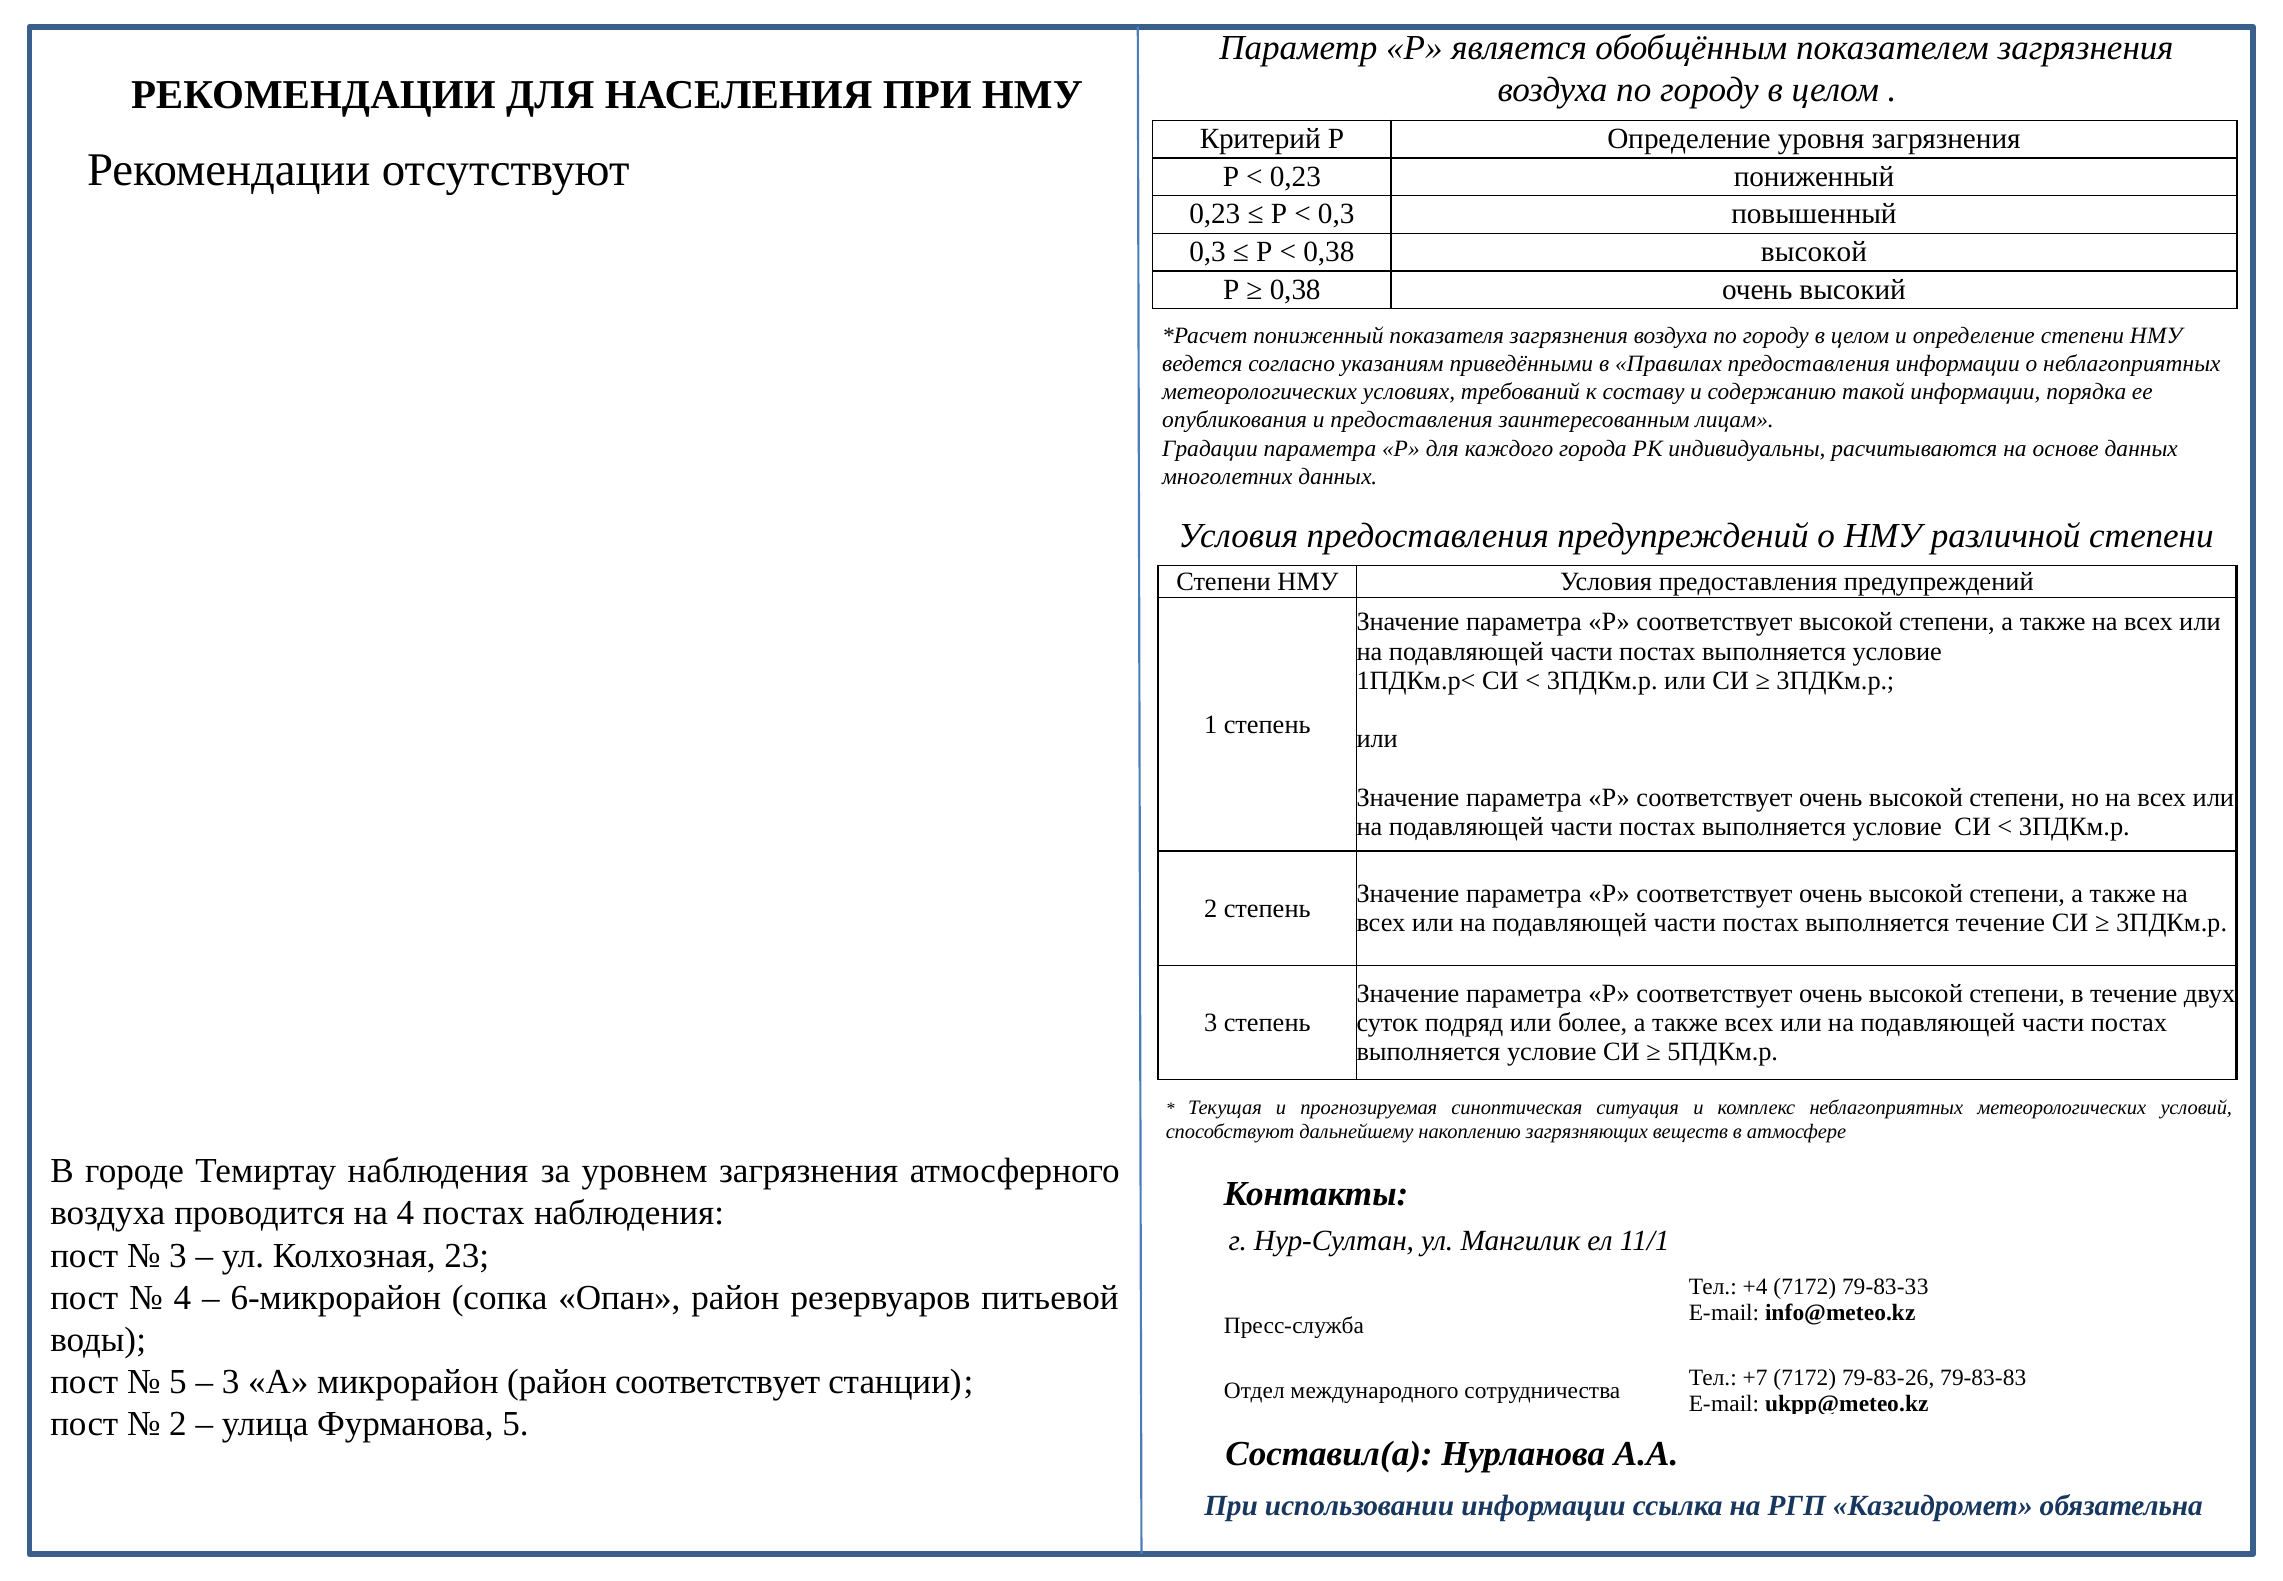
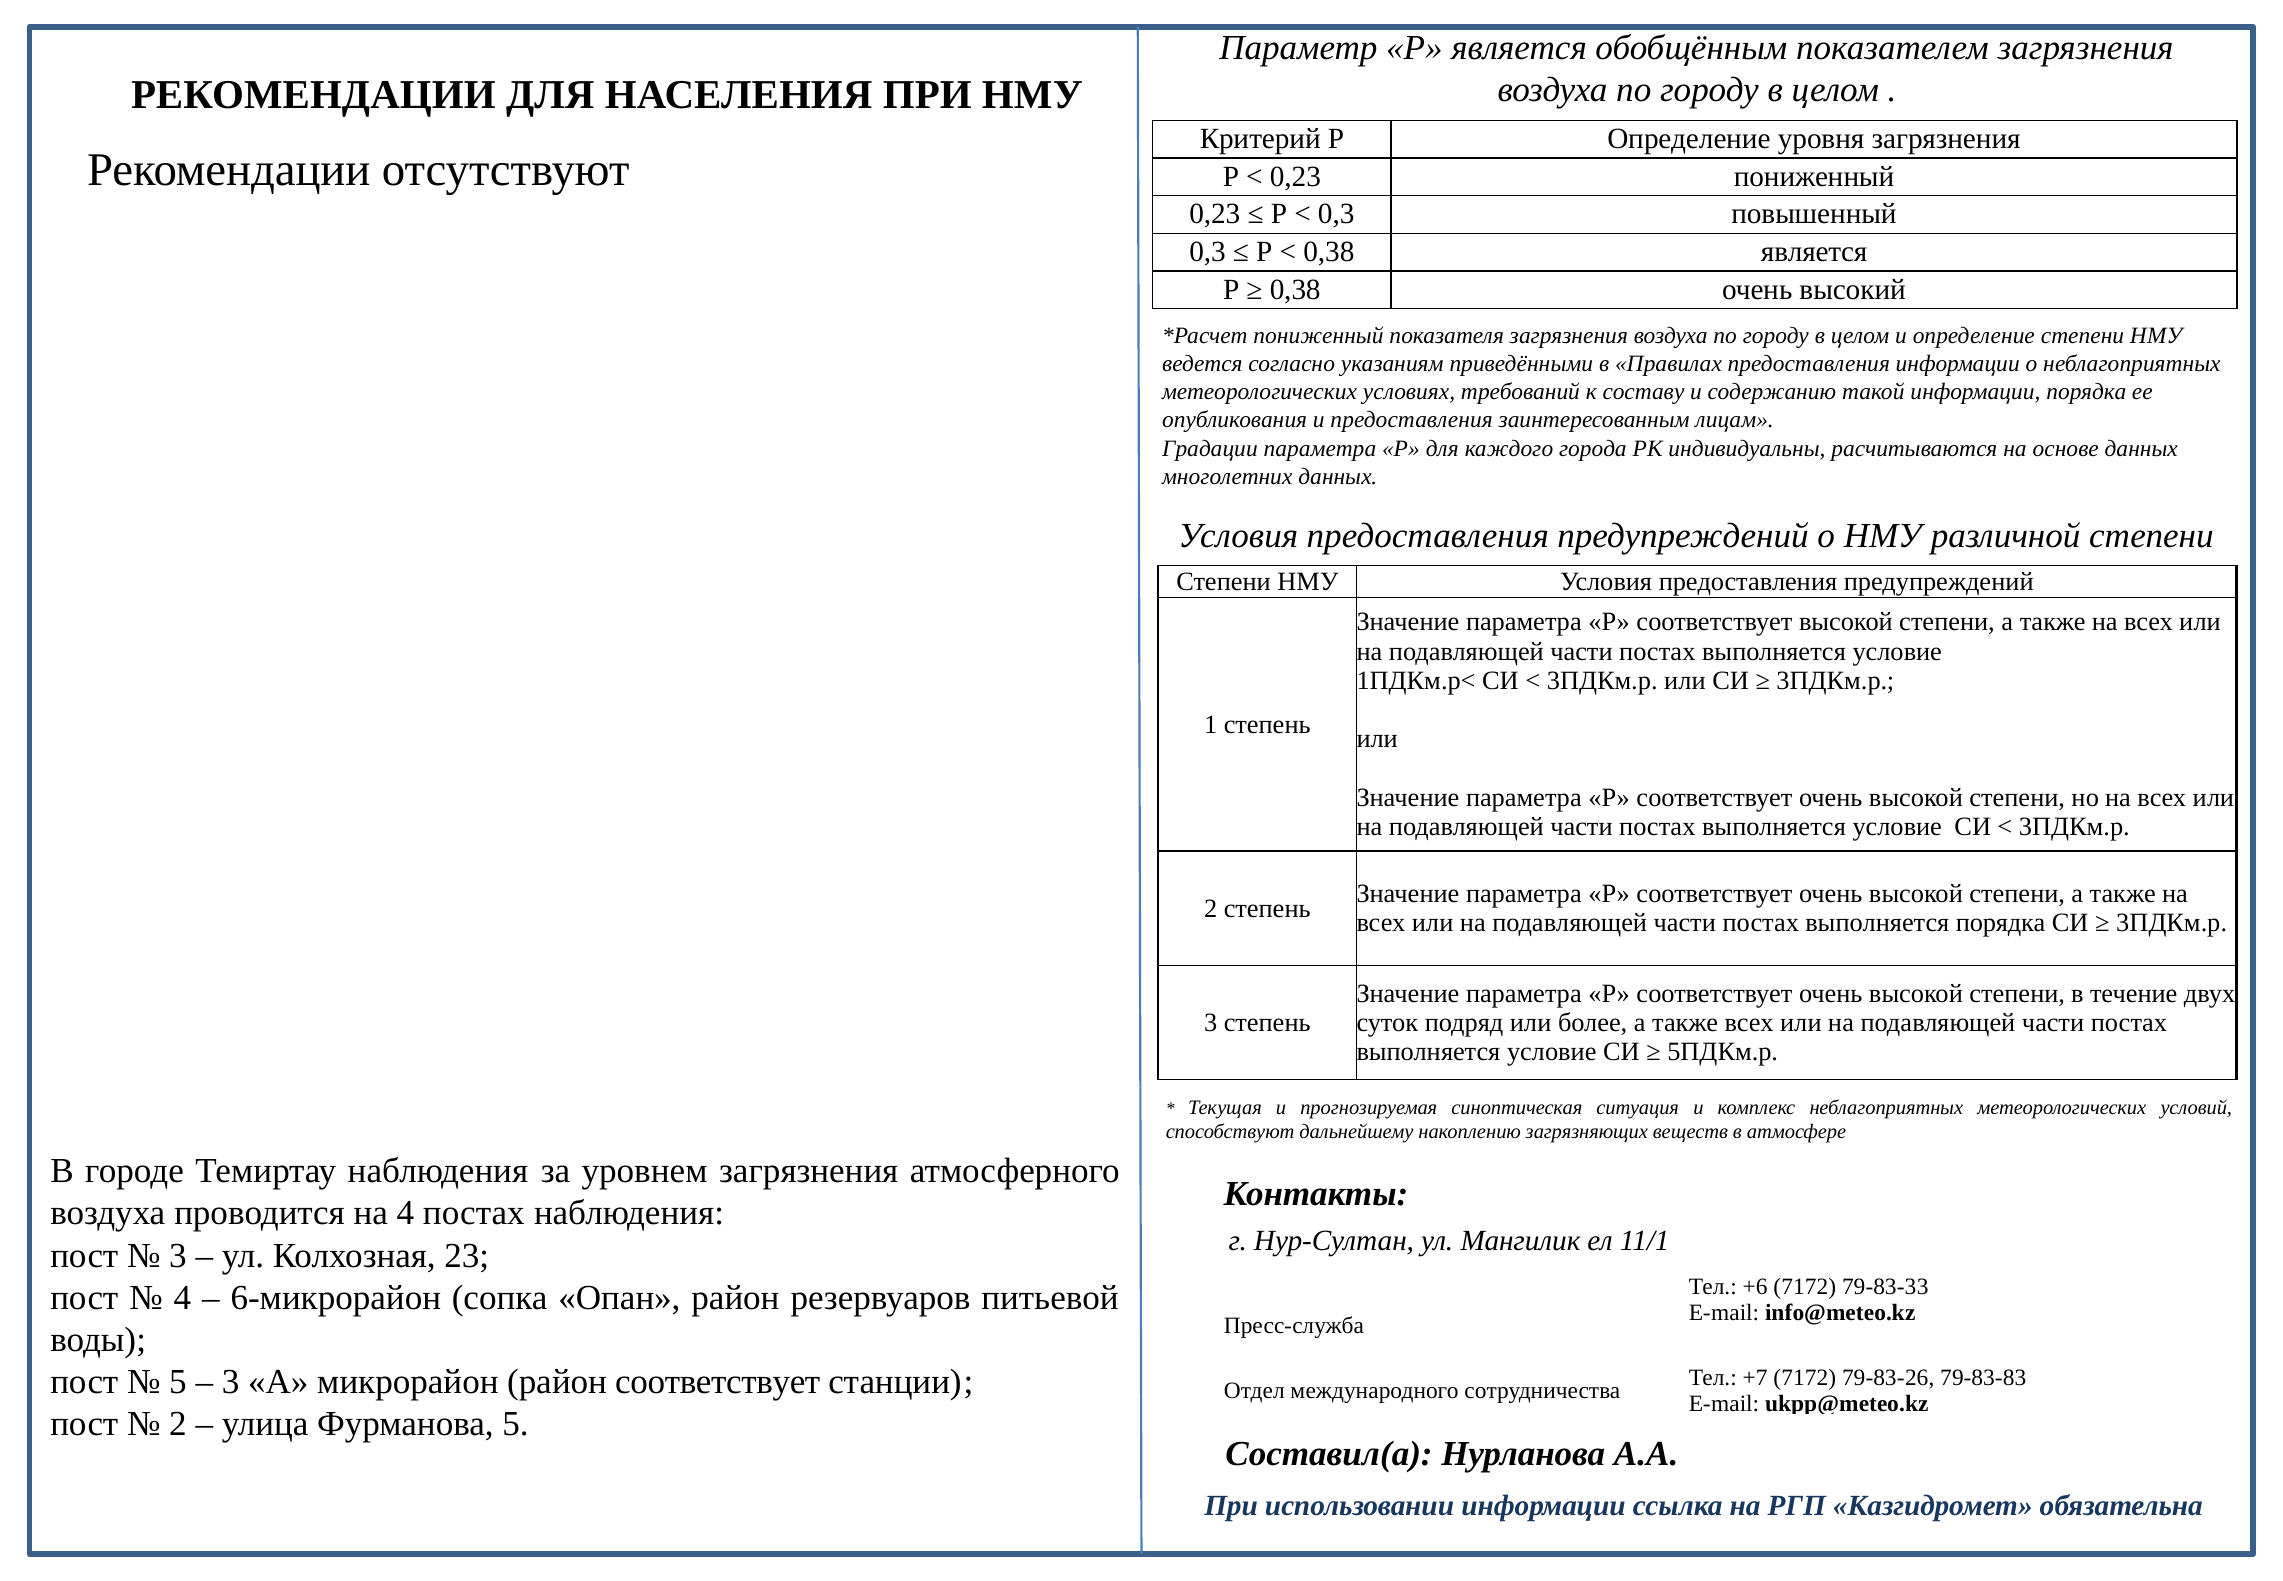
0,38 высокой: высокой -> является (1814, 252)
выполняется течение: течение -> порядка (2001, 923)
+4: +4 -> +6 (1755, 1286)
